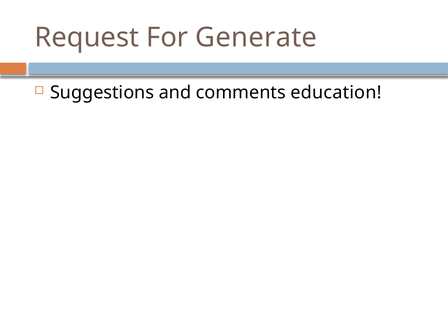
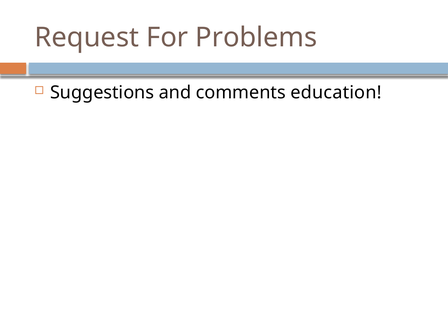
Generate: Generate -> Problems (256, 37)
